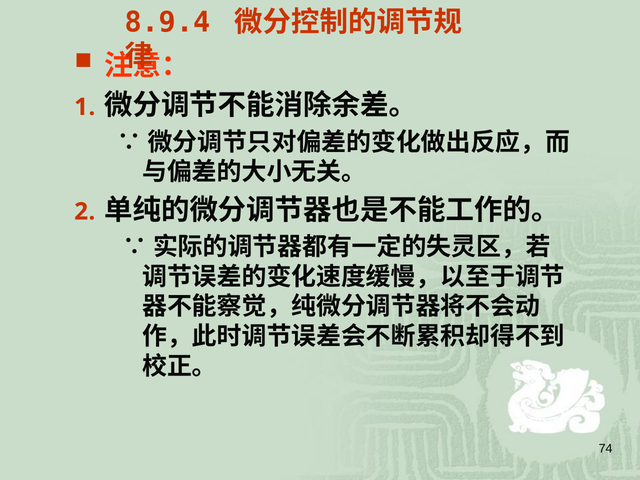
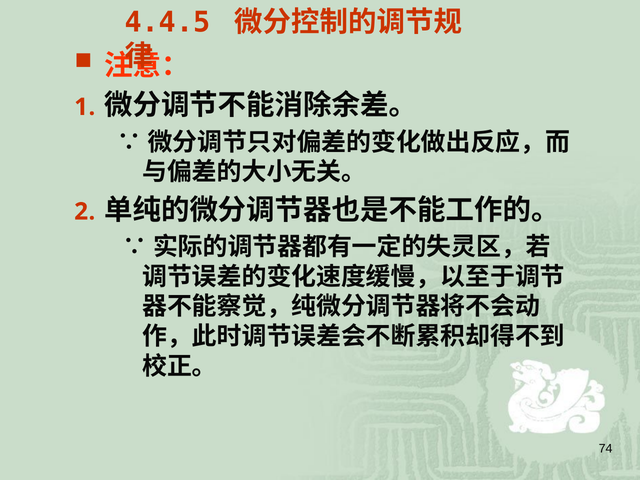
8.9.4: 8.9.4 -> 4.4.5 (168, 22)
